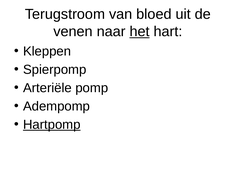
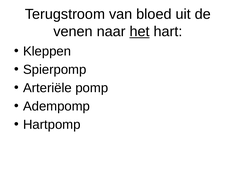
Hartpomp underline: present -> none (52, 125)
